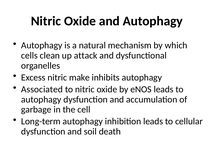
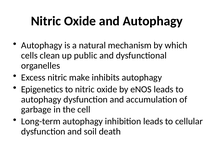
attack: attack -> public (86, 55)
Associated: Associated -> Epigenetics (42, 89)
